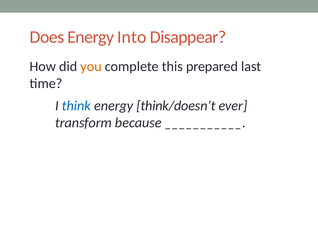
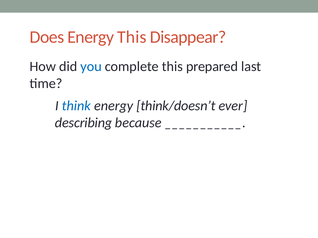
Energy Into: Into -> This (132, 37)
you colour: orange -> blue (91, 67)
transform: transform -> describing (84, 123)
